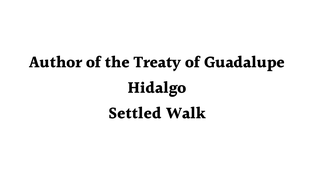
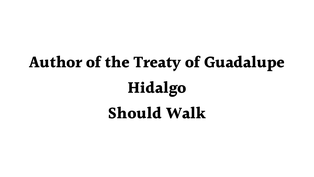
Settled: Settled -> Should (135, 113)
